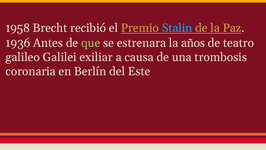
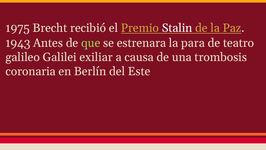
1958: 1958 -> 1975 (18, 28)
Stalin colour: light blue -> white (177, 28)
1936: 1936 -> 1943 (18, 43)
años: años -> para (193, 43)
